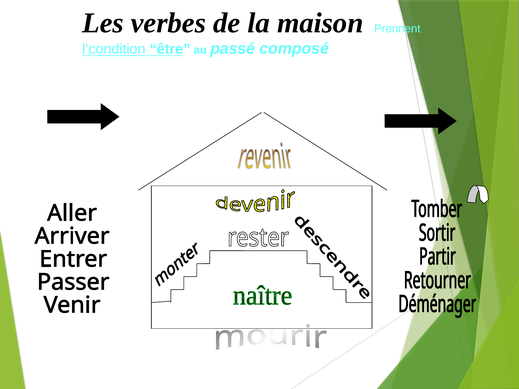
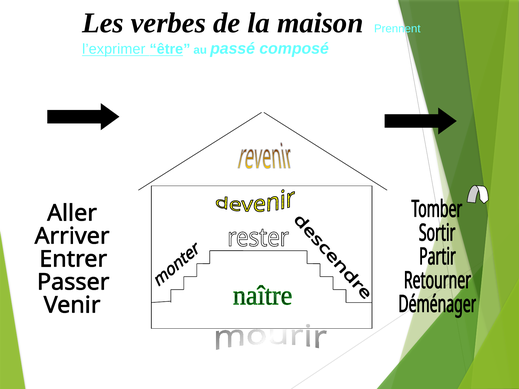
l’condition: l’condition -> l’exprimer (114, 49)
